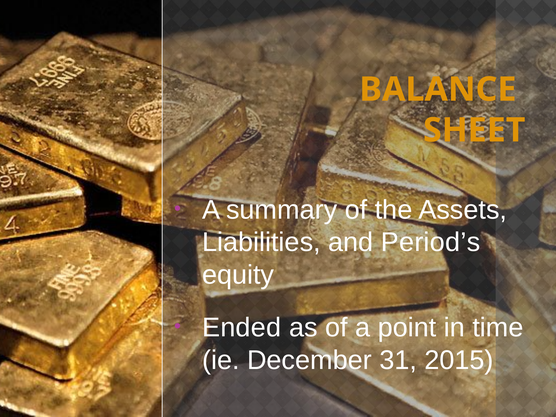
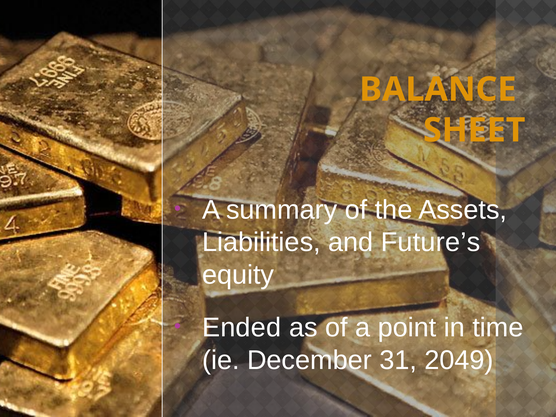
Period’s: Period’s -> Future’s (431, 242)
2015: 2015 -> 2049 (459, 360)
